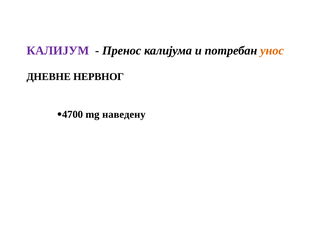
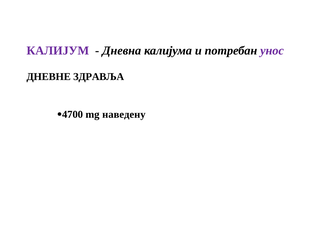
Пренос: Пренос -> Дневна (122, 51)
унос colour: orange -> purple (272, 51)
НЕРВНОГ: НЕРВНОГ -> ЗДРАВЉА (99, 77)
